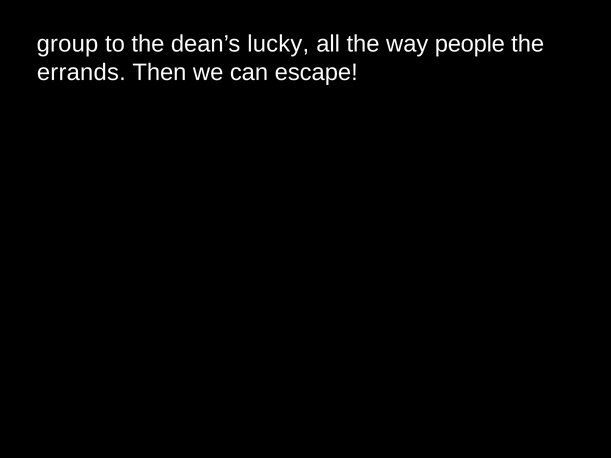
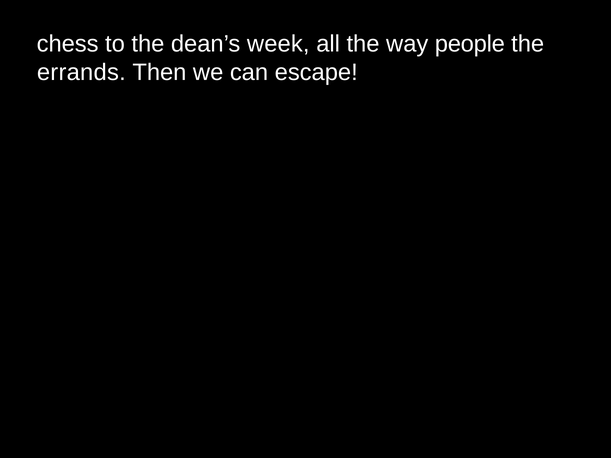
group: group -> chess (68, 44)
lucky: lucky -> week (278, 44)
